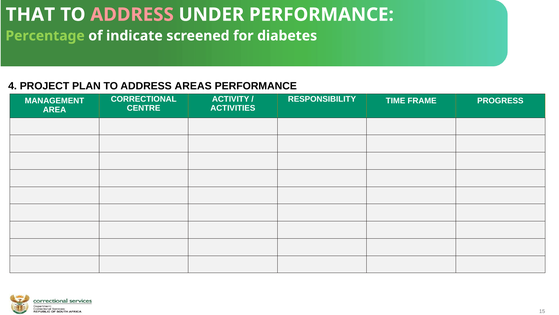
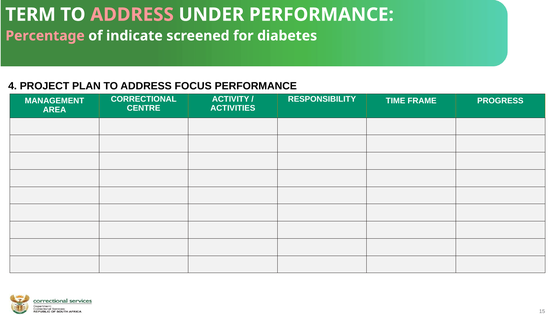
THAT: THAT -> TERM (31, 15)
Percentage colour: light green -> pink (45, 36)
AREAS: AREAS -> FOCUS (193, 86)
